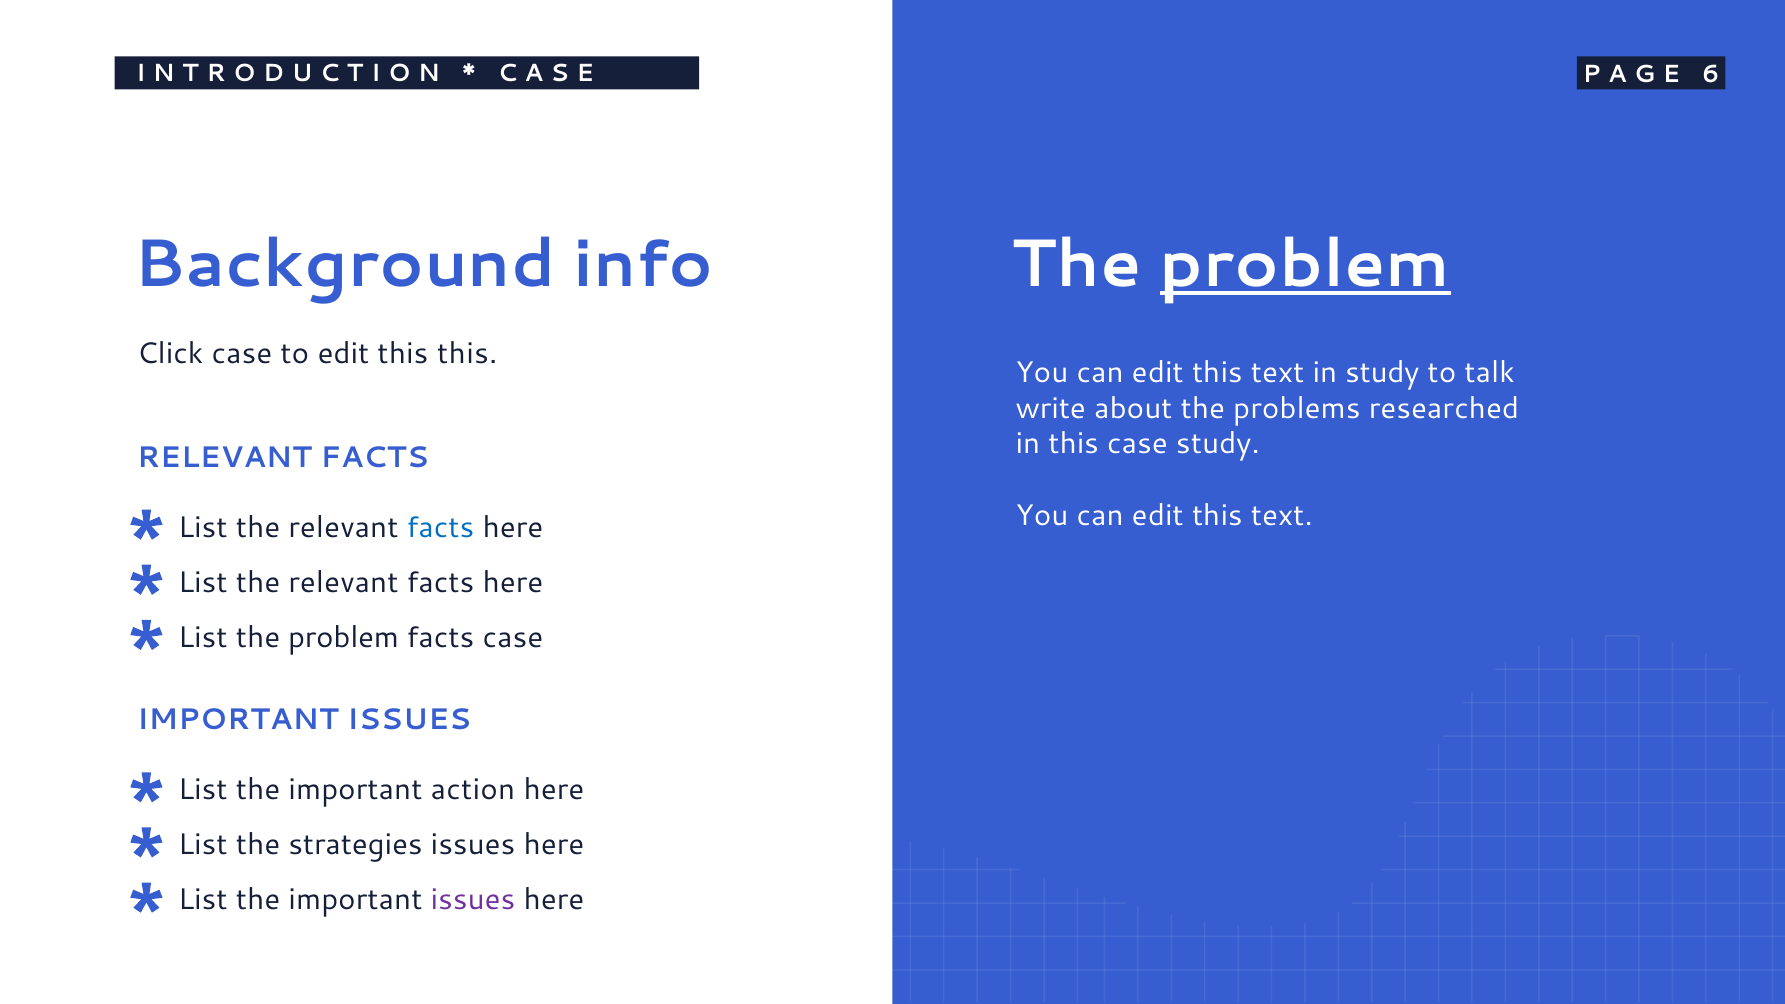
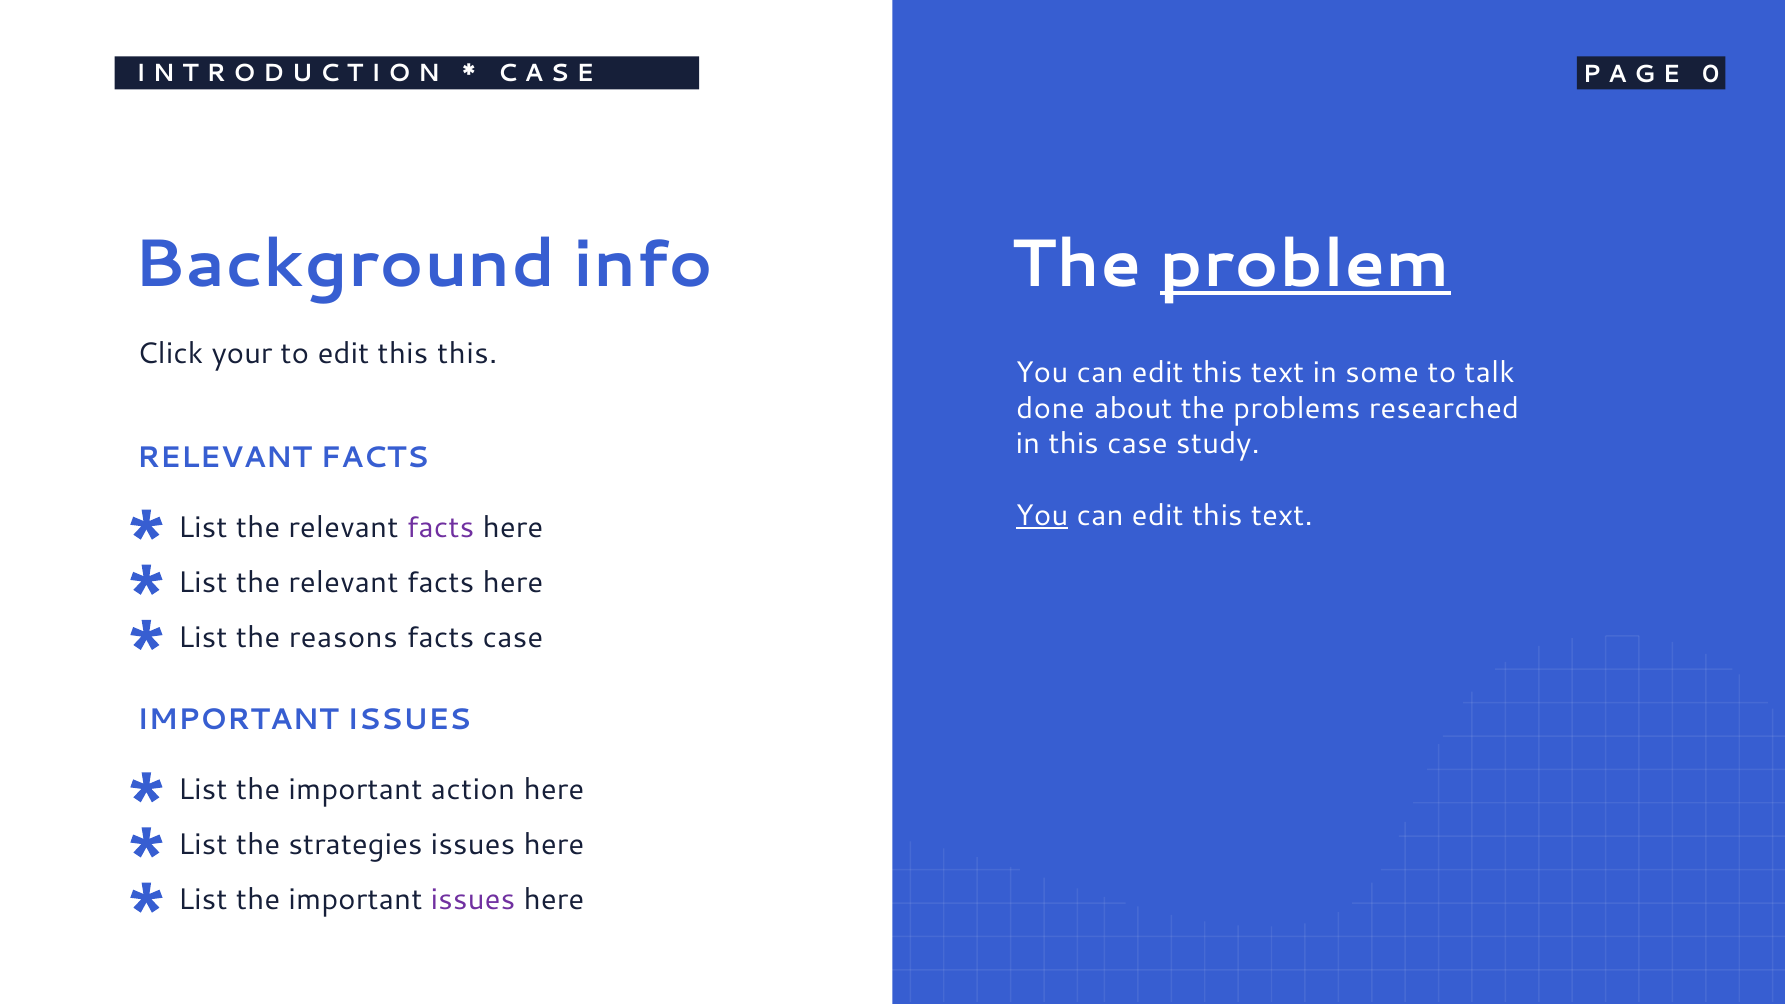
6: 6 -> 0 (1711, 75)
Click case: case -> your (242, 354)
in study: study -> some (1382, 373)
write: write -> done (1051, 408)
You underline: none -> present (1042, 516)
facts colour: blue -> purple (441, 527)
List the problem: problem -> reasons (343, 638)
